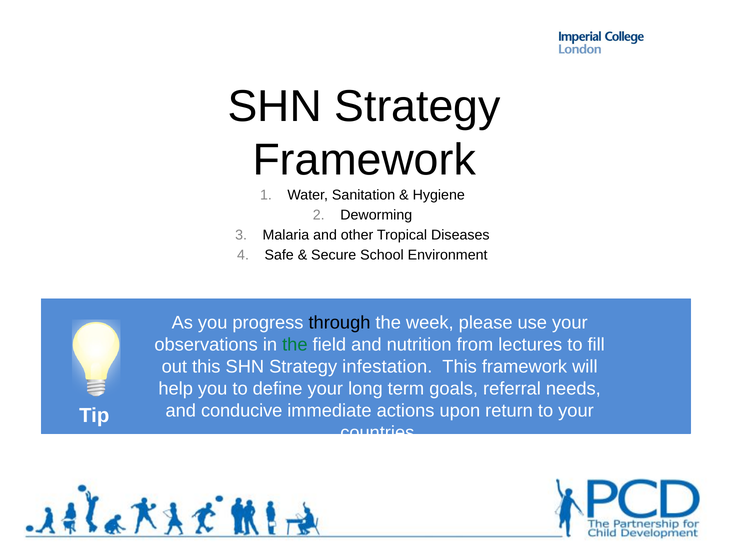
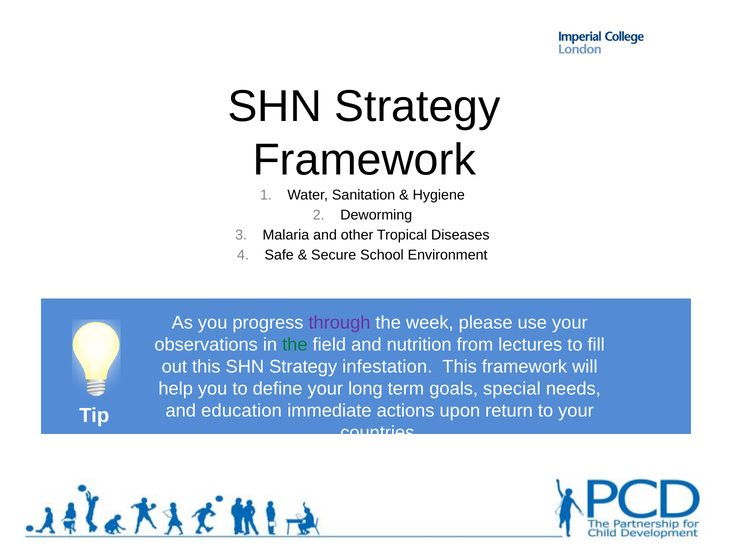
through colour: black -> purple (340, 323)
referral: referral -> special (512, 389)
conducive: conducive -> education (242, 411)
